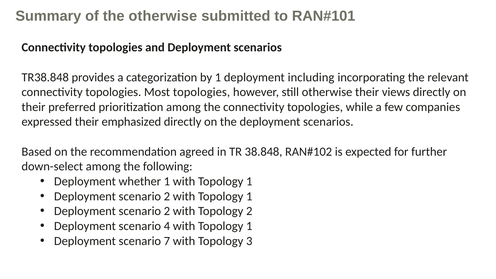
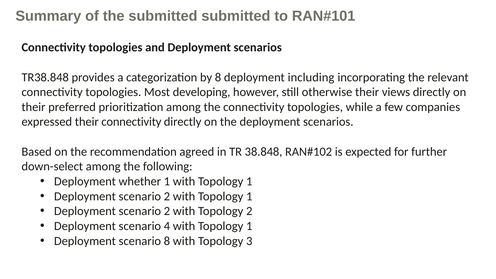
the otherwise: otherwise -> submitted (163, 16)
by 1: 1 -> 8 (218, 77)
Most topologies: topologies -> developing (202, 92)
their emphasized: emphasized -> connectivity (131, 122)
scenario 7: 7 -> 8 (167, 241)
